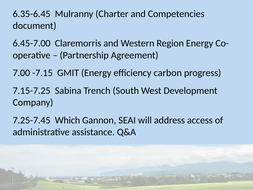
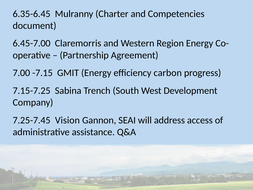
Which: Which -> Vision (67, 120)
